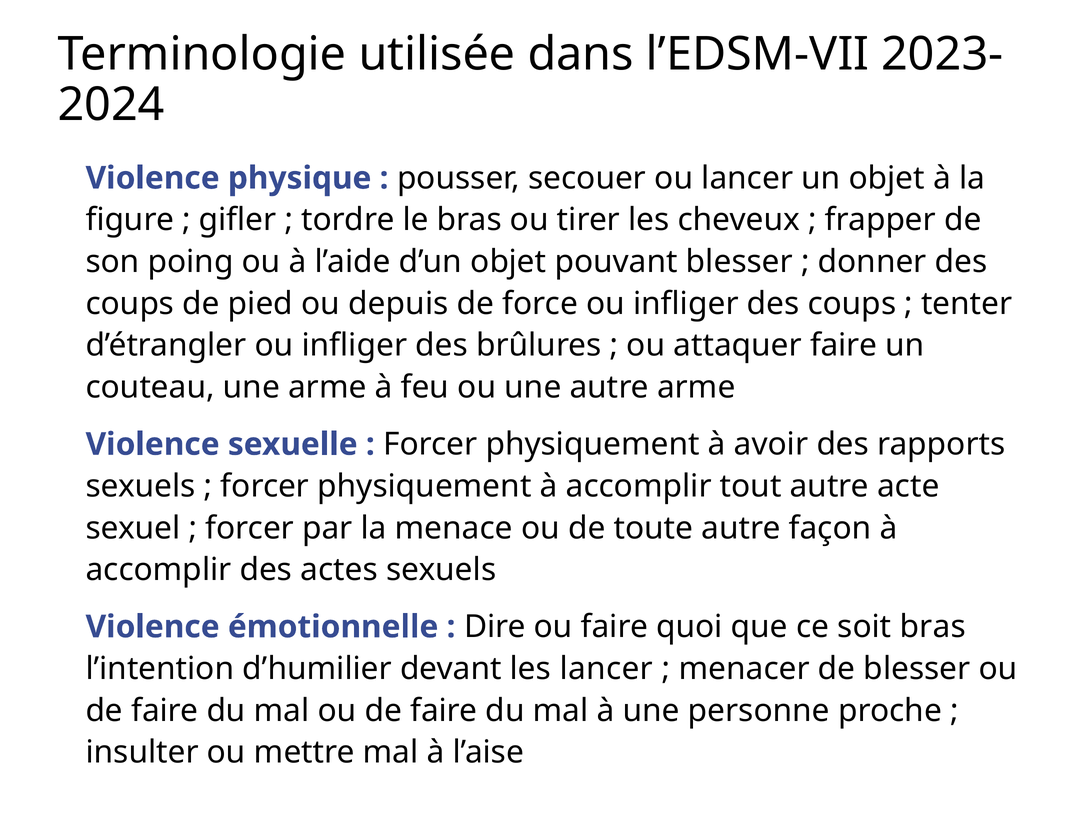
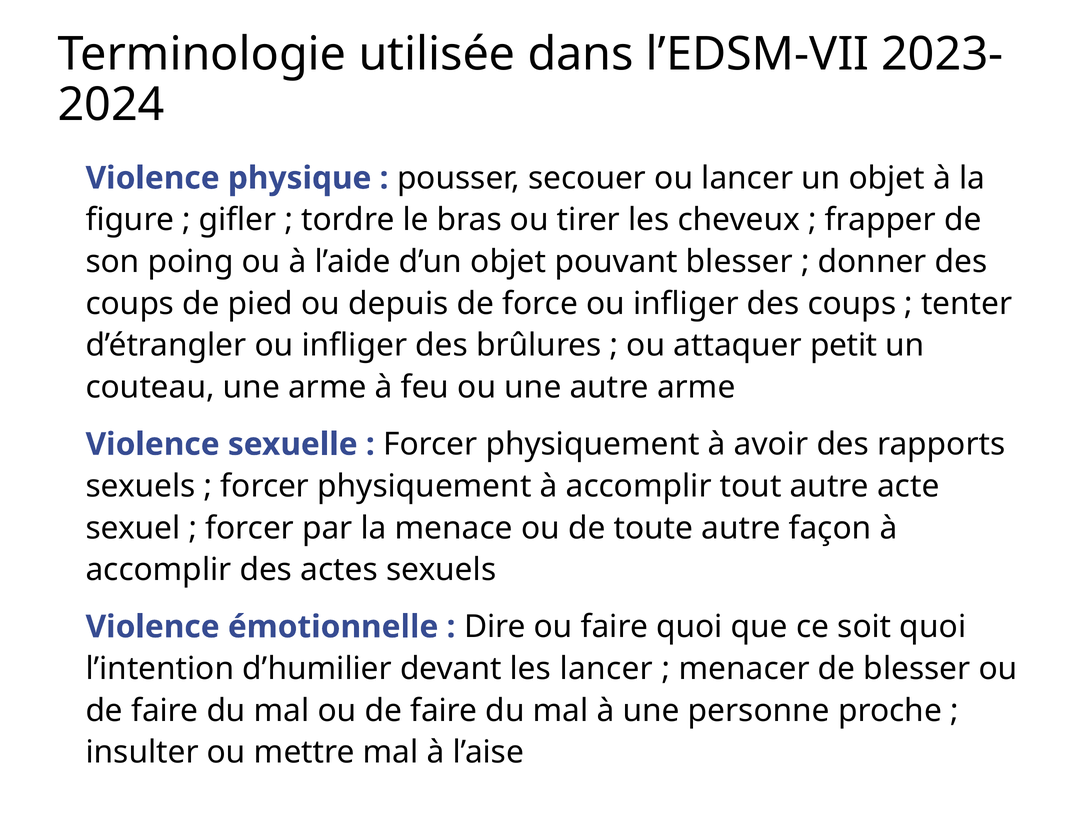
attaquer faire: faire -> petit (844, 345)
soit bras: bras -> quoi (933, 626)
